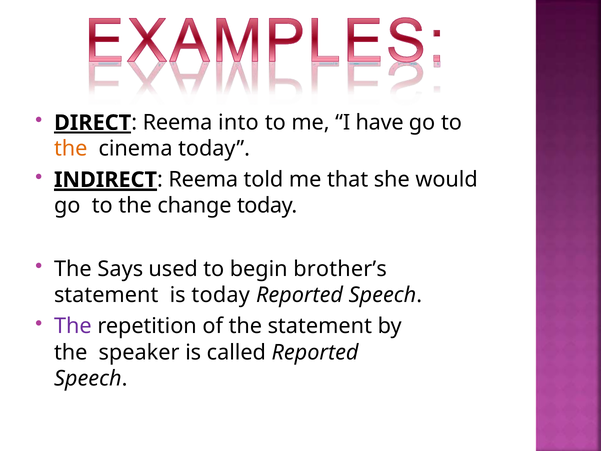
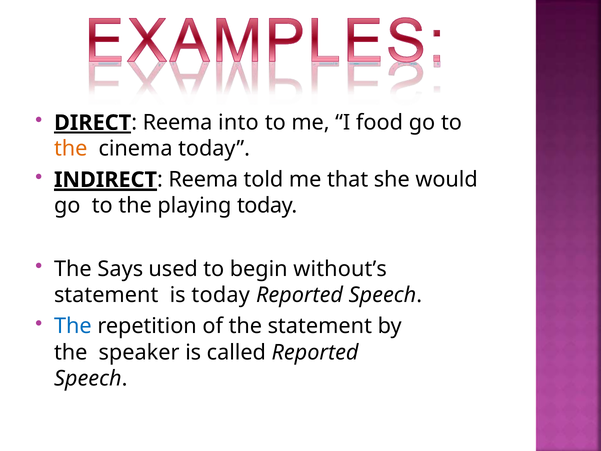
have: have -> food (380, 123)
change: change -> playing (194, 206)
brother’s: brother’s -> without’s (340, 269)
The colour: purple -> blue (73, 326)
